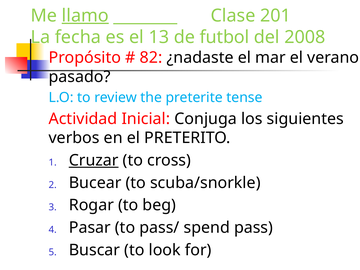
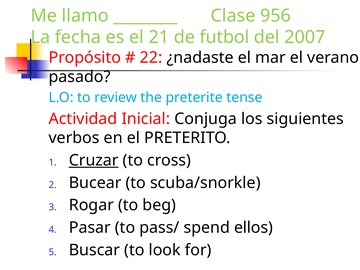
llamo underline: present -> none (85, 16)
201: 201 -> 956 (276, 16)
13: 13 -> 21 (159, 37)
2008: 2008 -> 2007 (305, 37)
82: 82 -> 22 (151, 58)
pass: pass -> ellos (253, 228)
